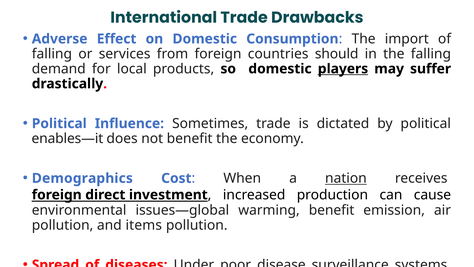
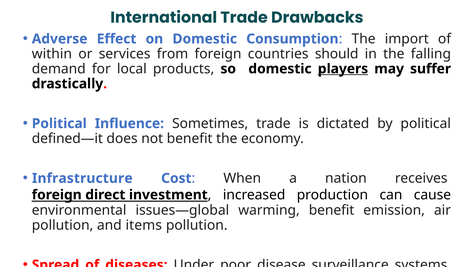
falling: falling -> within (52, 54)
enables—it: enables—it -> defined—it (67, 138)
Demographics: Demographics -> Infrastructure (82, 178)
nation underline: present -> none (346, 178)
